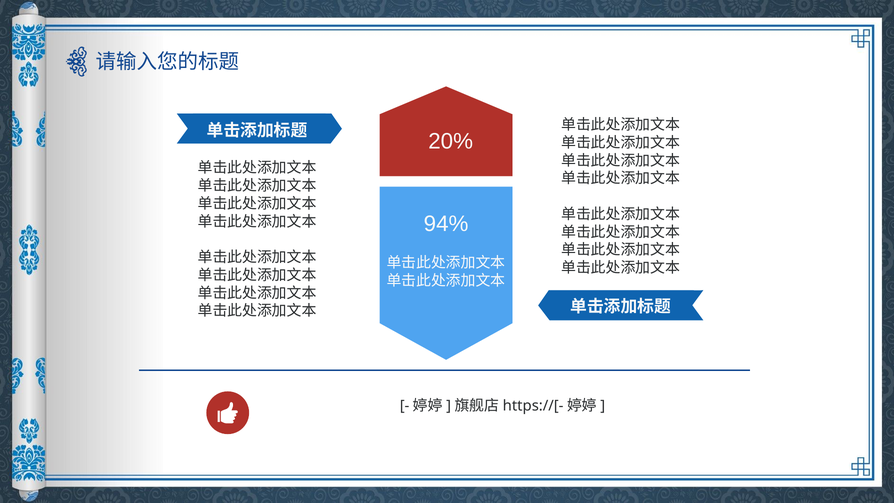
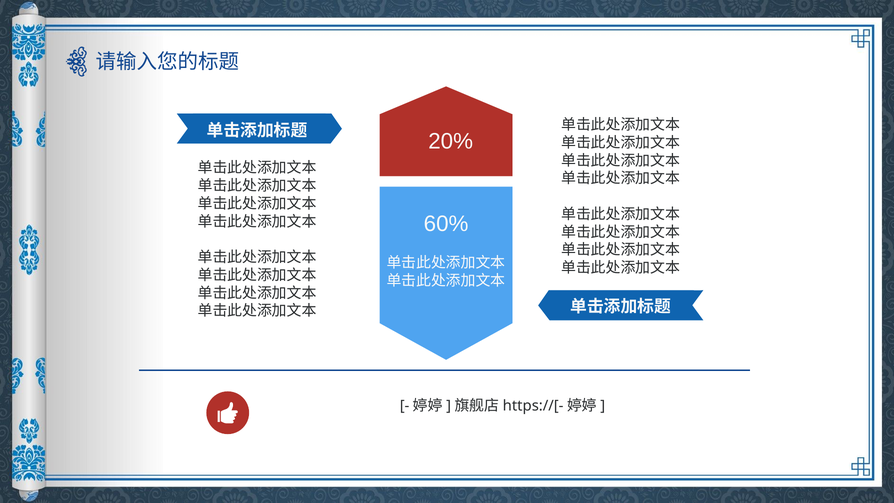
94%: 94% -> 60% (446, 224)
